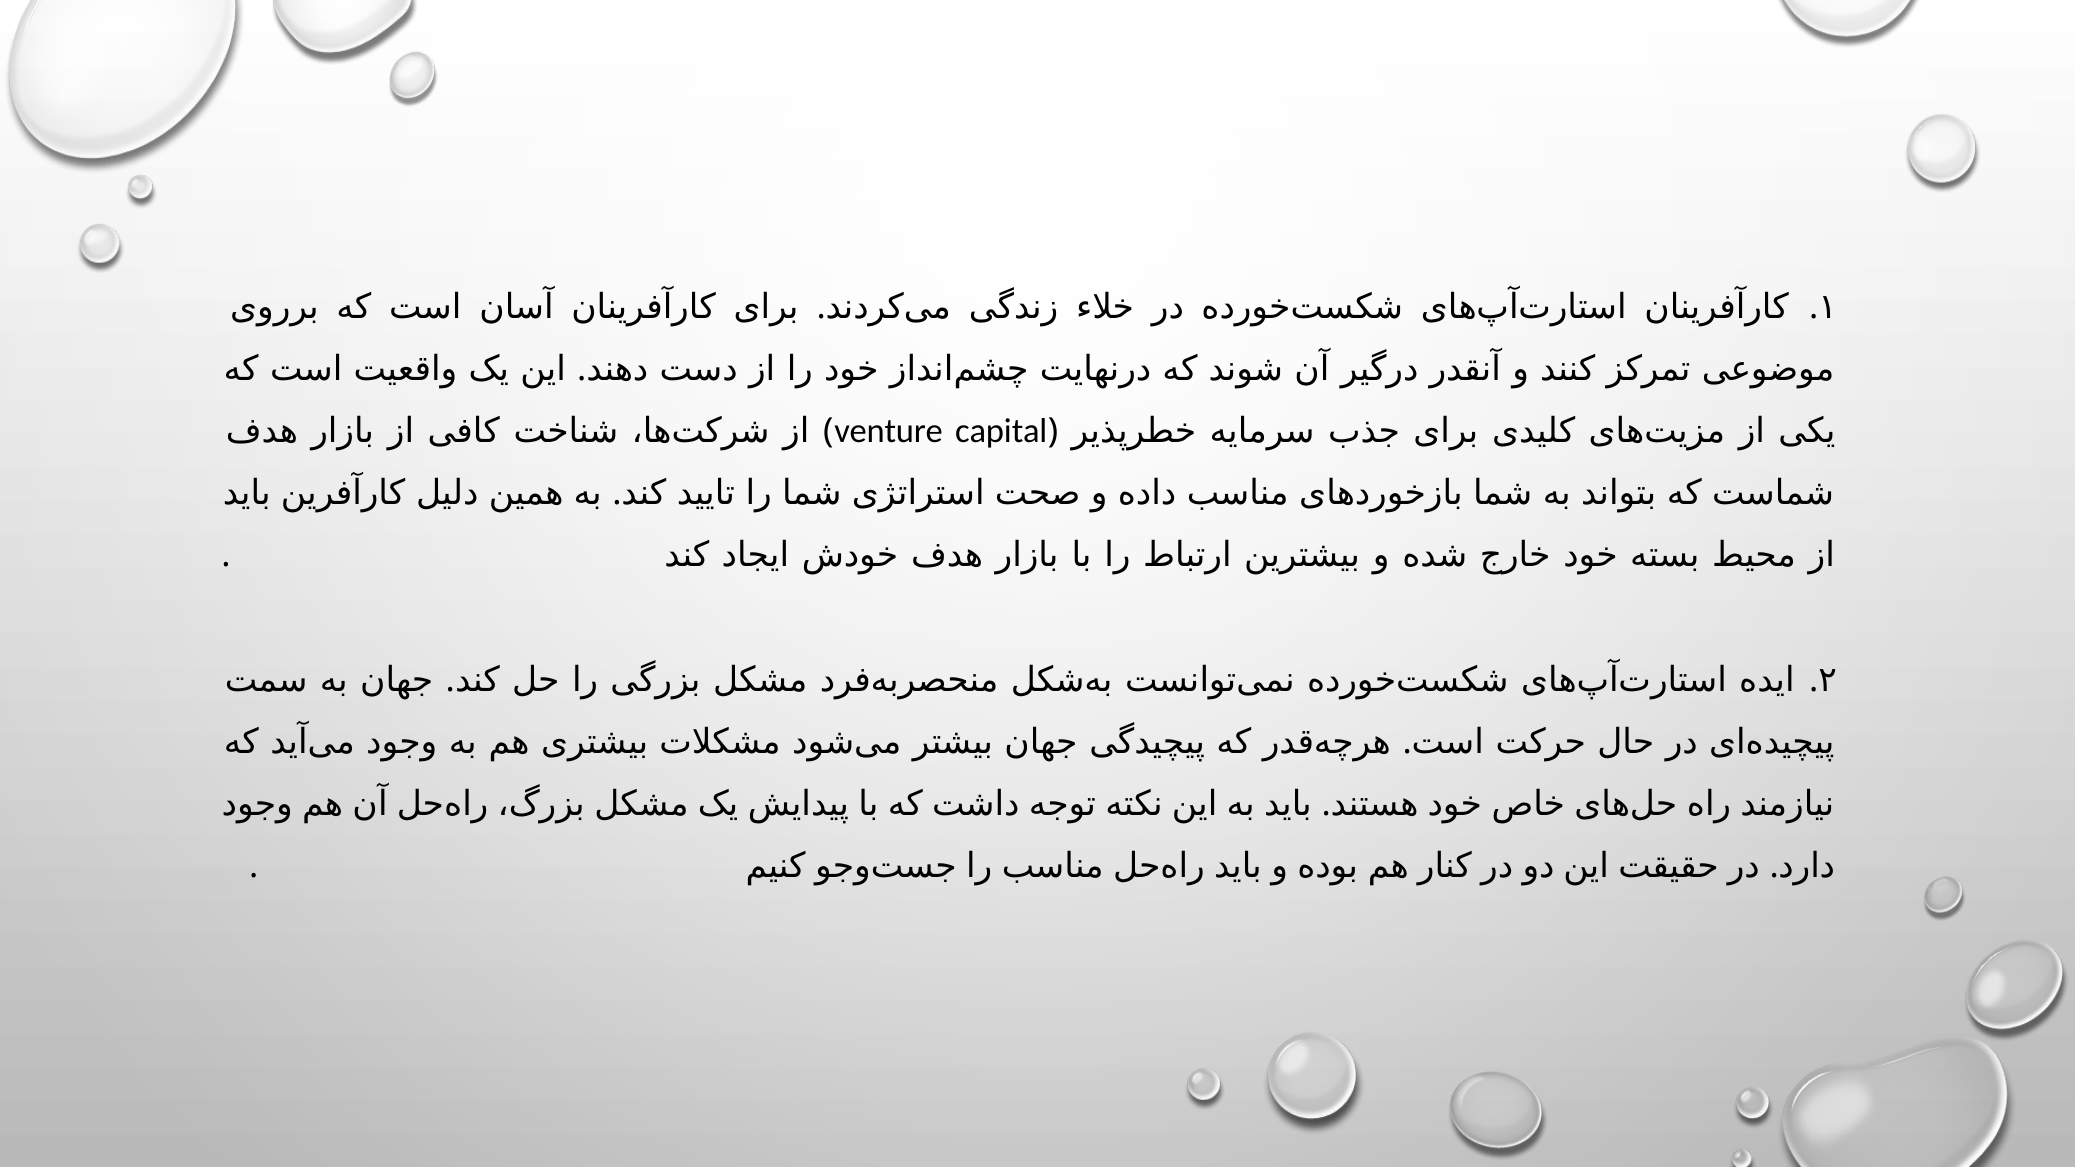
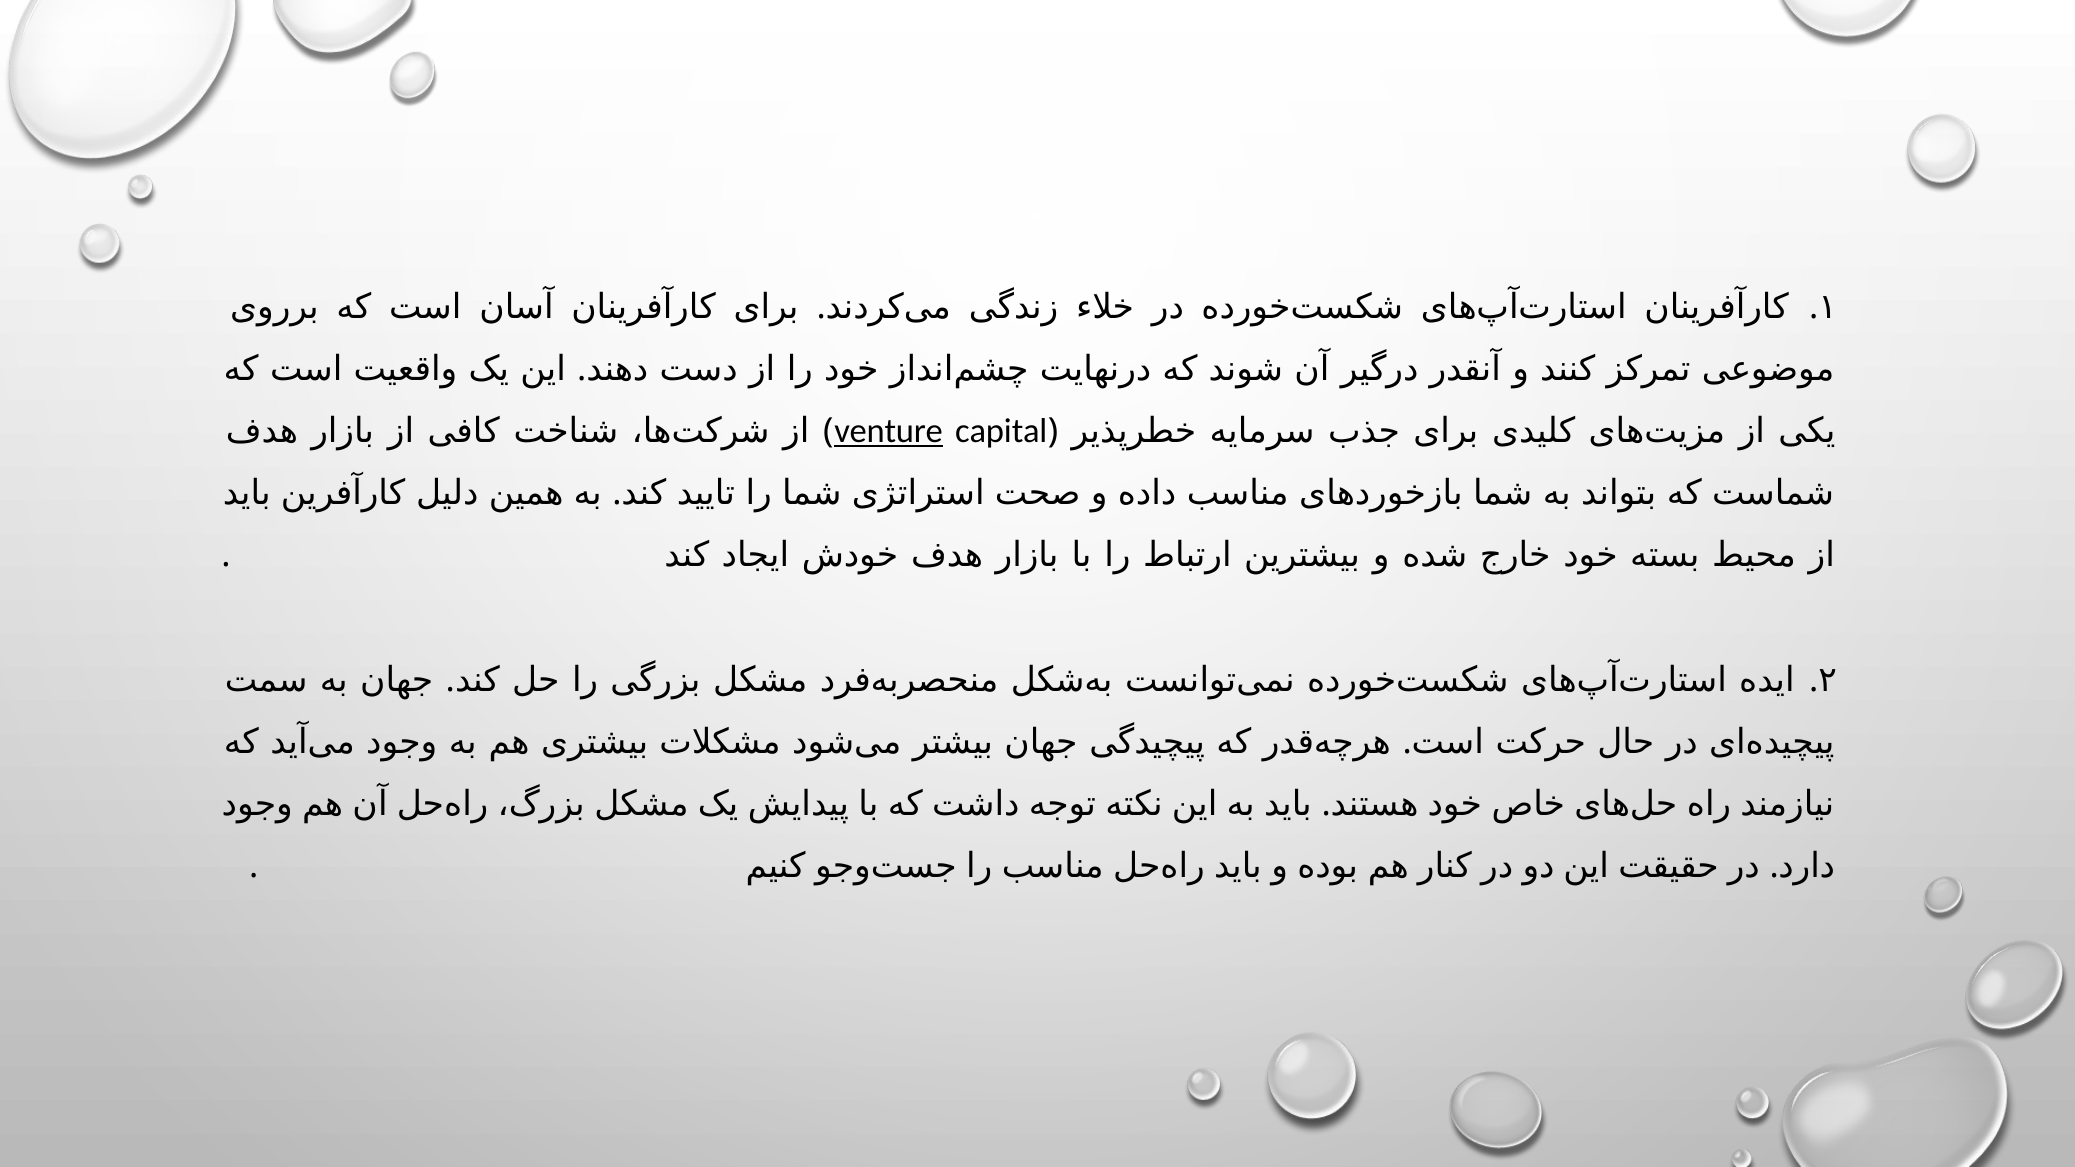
venture underline: none -> present (889, 431)
